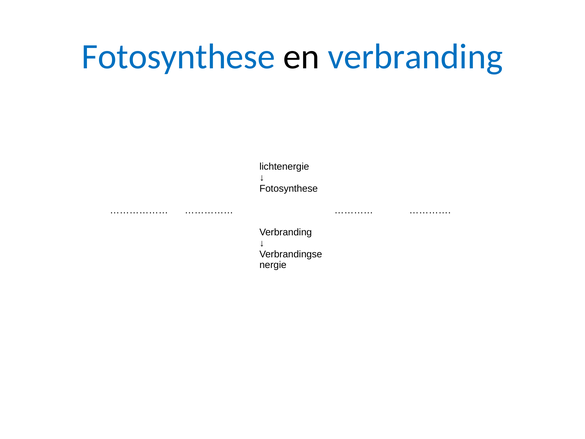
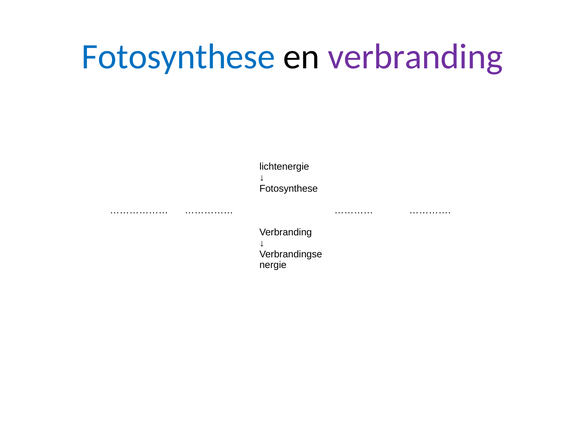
verbranding colour: blue -> purple (415, 57)
